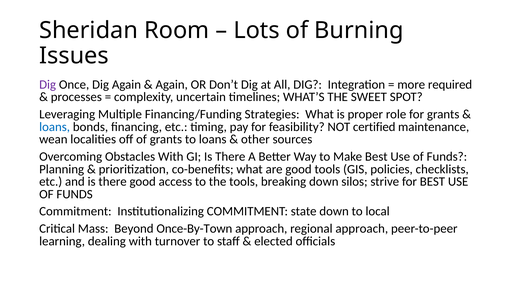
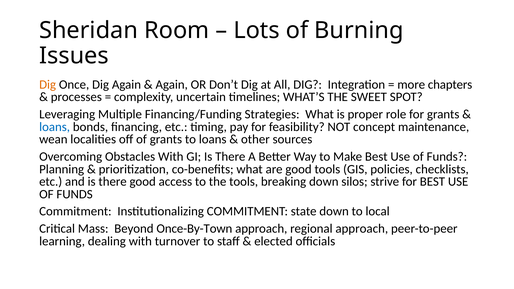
Dig colour: purple -> orange (48, 85)
required: required -> chapters (450, 85)
certified: certified -> concept (374, 127)
